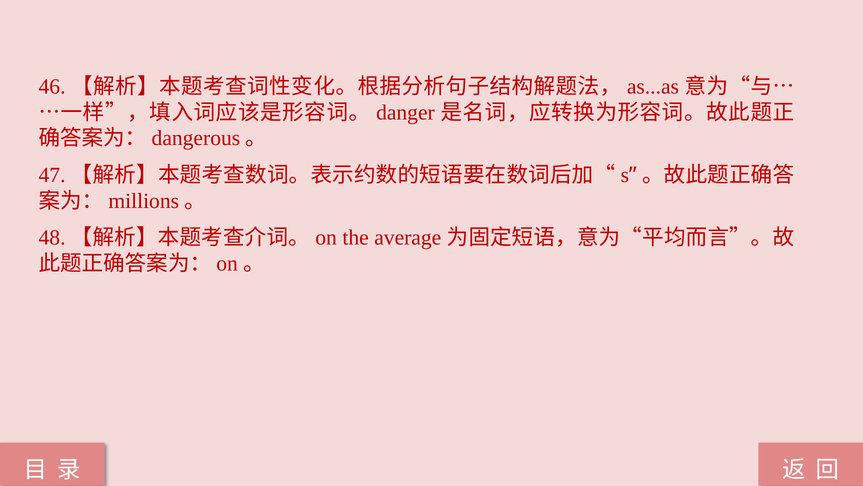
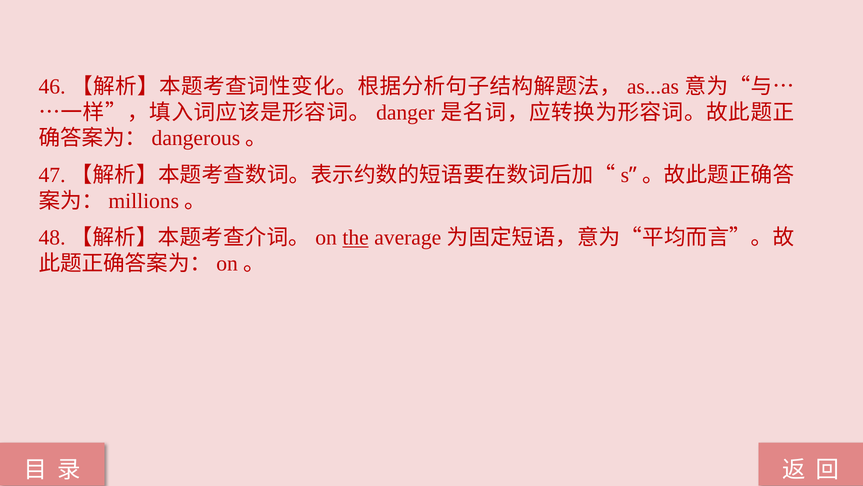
the underline: none -> present (356, 237)
